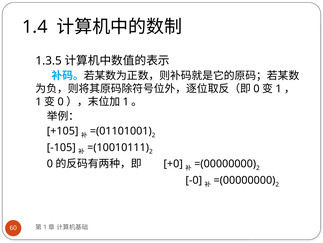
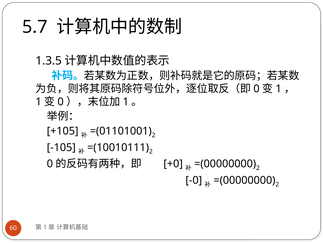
1.4: 1.4 -> 5.7 (35, 27)
